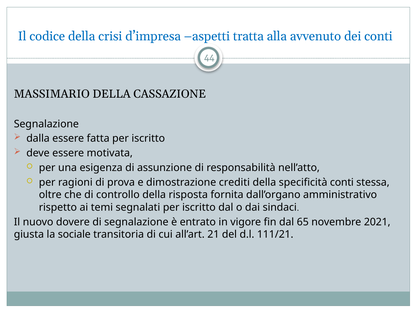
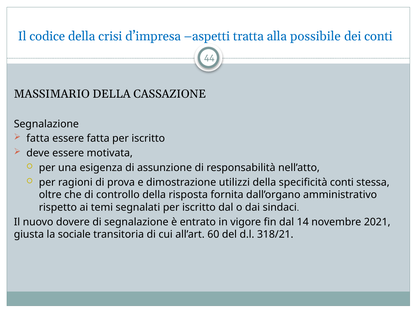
avvenuto: avvenuto -> possibile (315, 36)
dalla: dalla -> fatta (38, 138)
crediti: crediti -> utilizzi (234, 182)
65: 65 -> 14 (303, 222)
21: 21 -> 60 (213, 234)
111/21: 111/21 -> 318/21 (275, 234)
